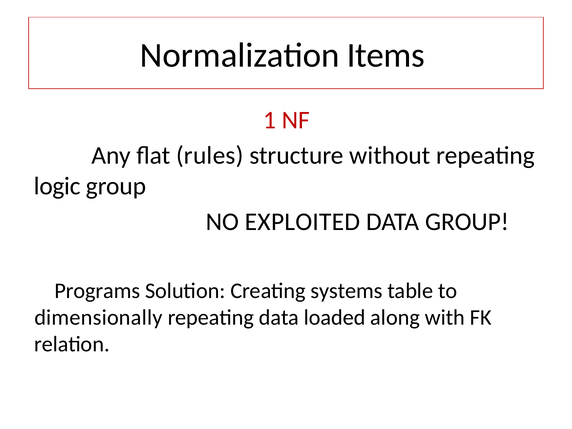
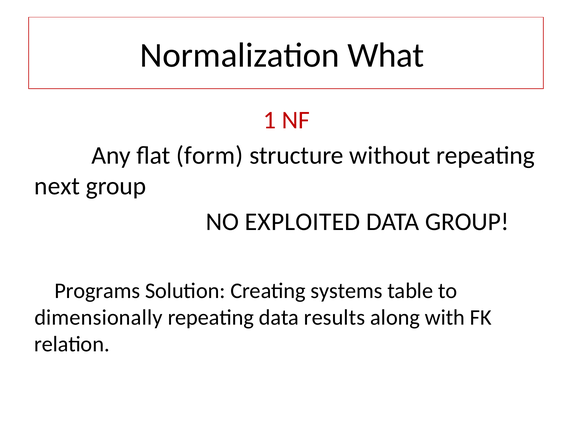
Items: Items -> What (386, 55)
rules: rules -> form (210, 156)
logic: logic -> next (57, 186)
loaded: loaded -> results (334, 318)
